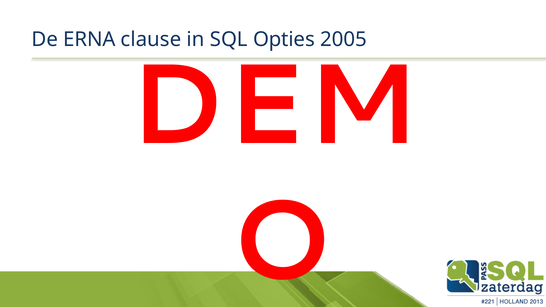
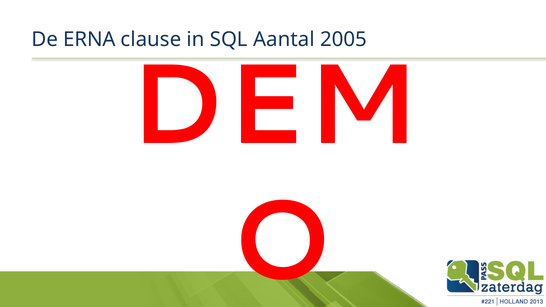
Opties: Opties -> Aantal (284, 39)
